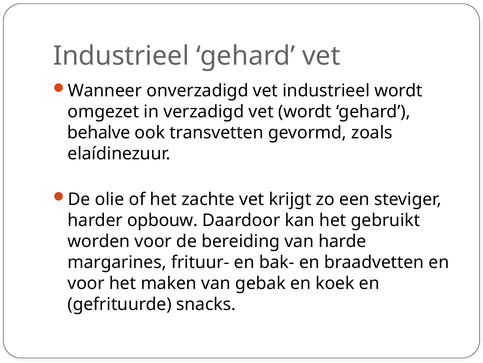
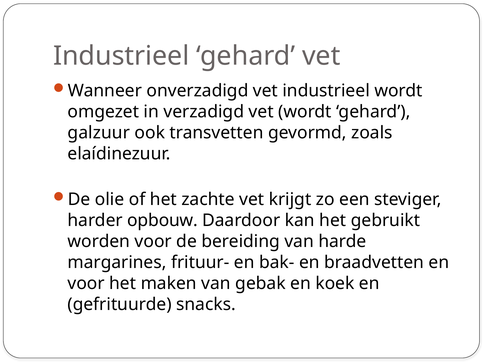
behalve: behalve -> galzuur (99, 132)
